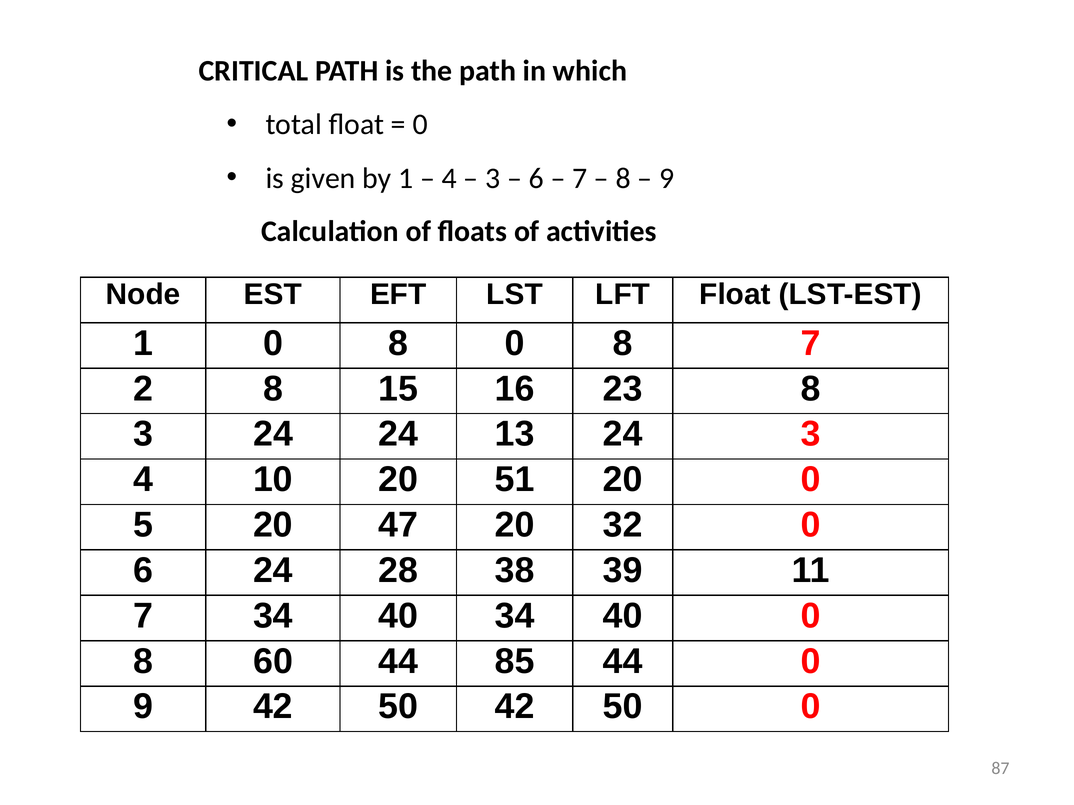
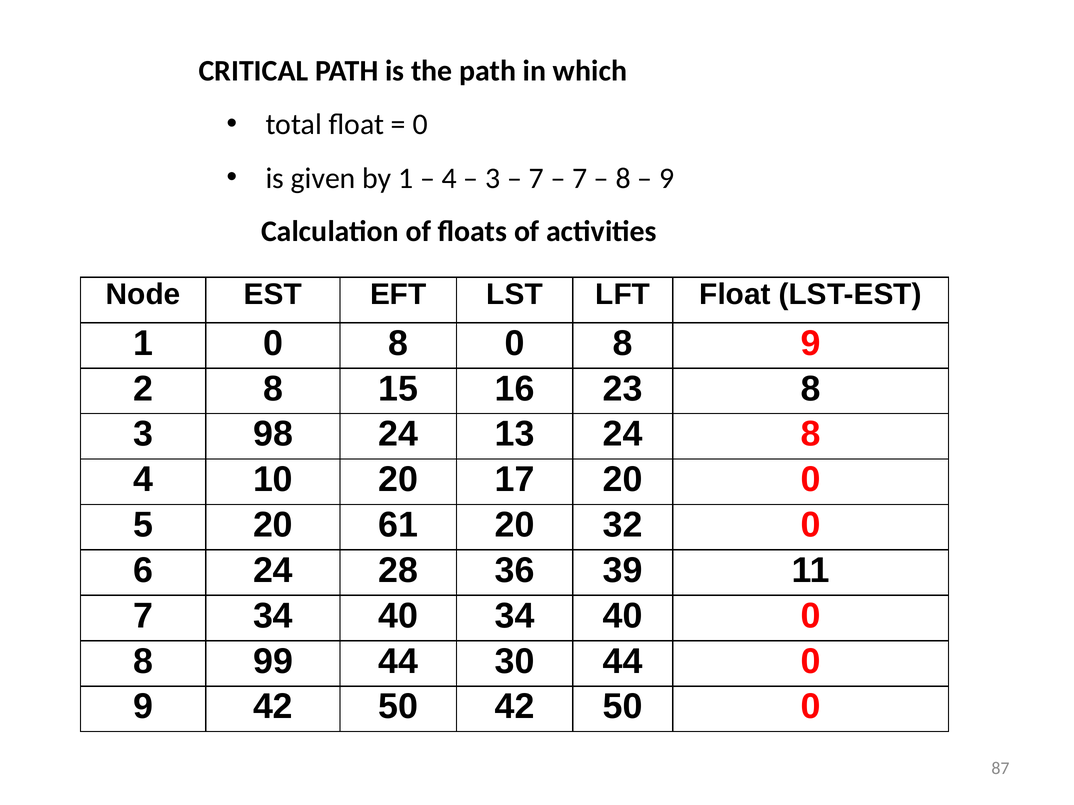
6: 6 -> 7 (536, 178)
8 7: 7 -> 9 (811, 343)
3 24: 24 -> 98 (273, 434)
24 3: 3 -> 8 (811, 434)
51: 51 -> 17 (515, 480)
47: 47 -> 61 (398, 525)
38: 38 -> 36 (515, 571)
60: 60 -> 99 (273, 662)
85: 85 -> 30 (515, 662)
